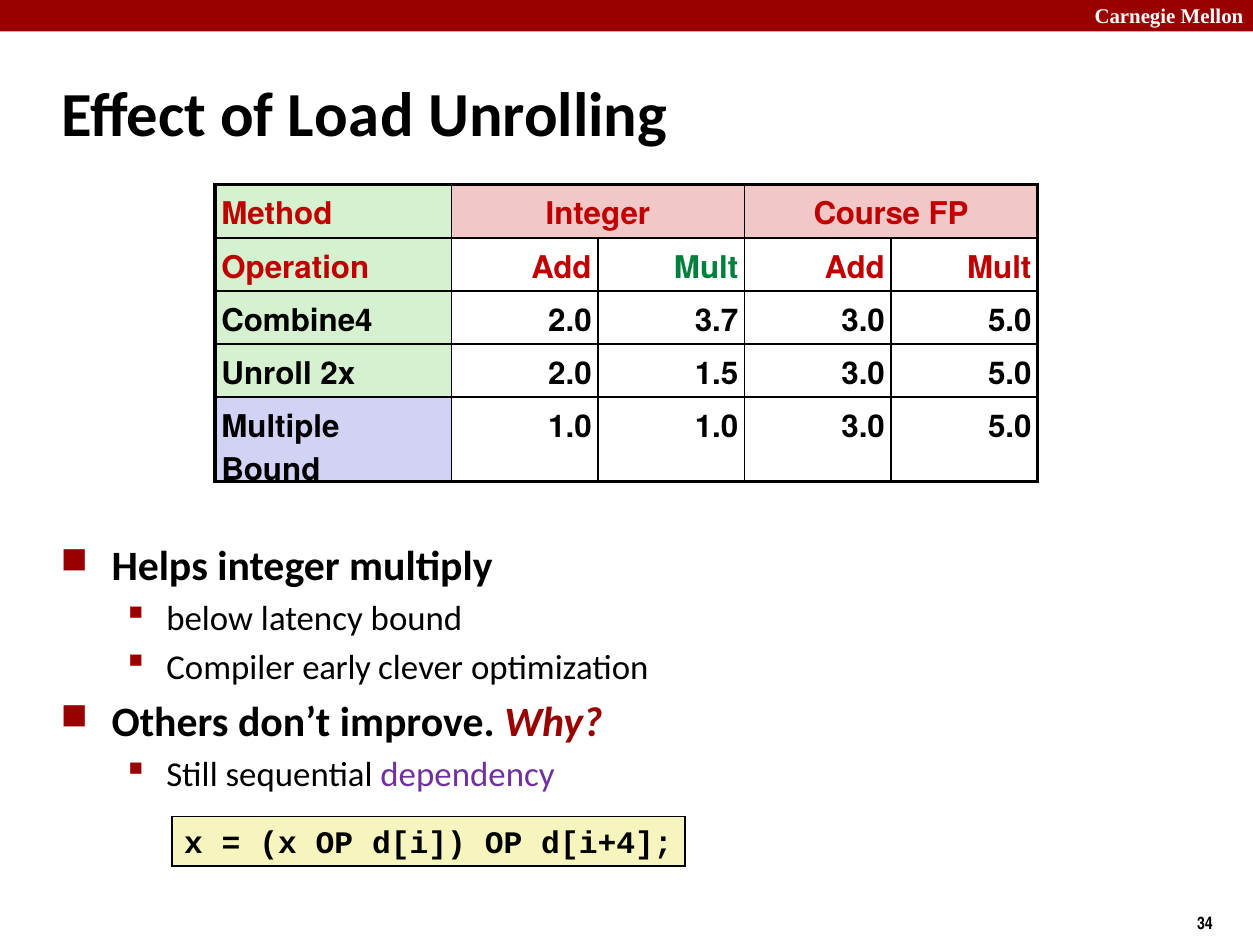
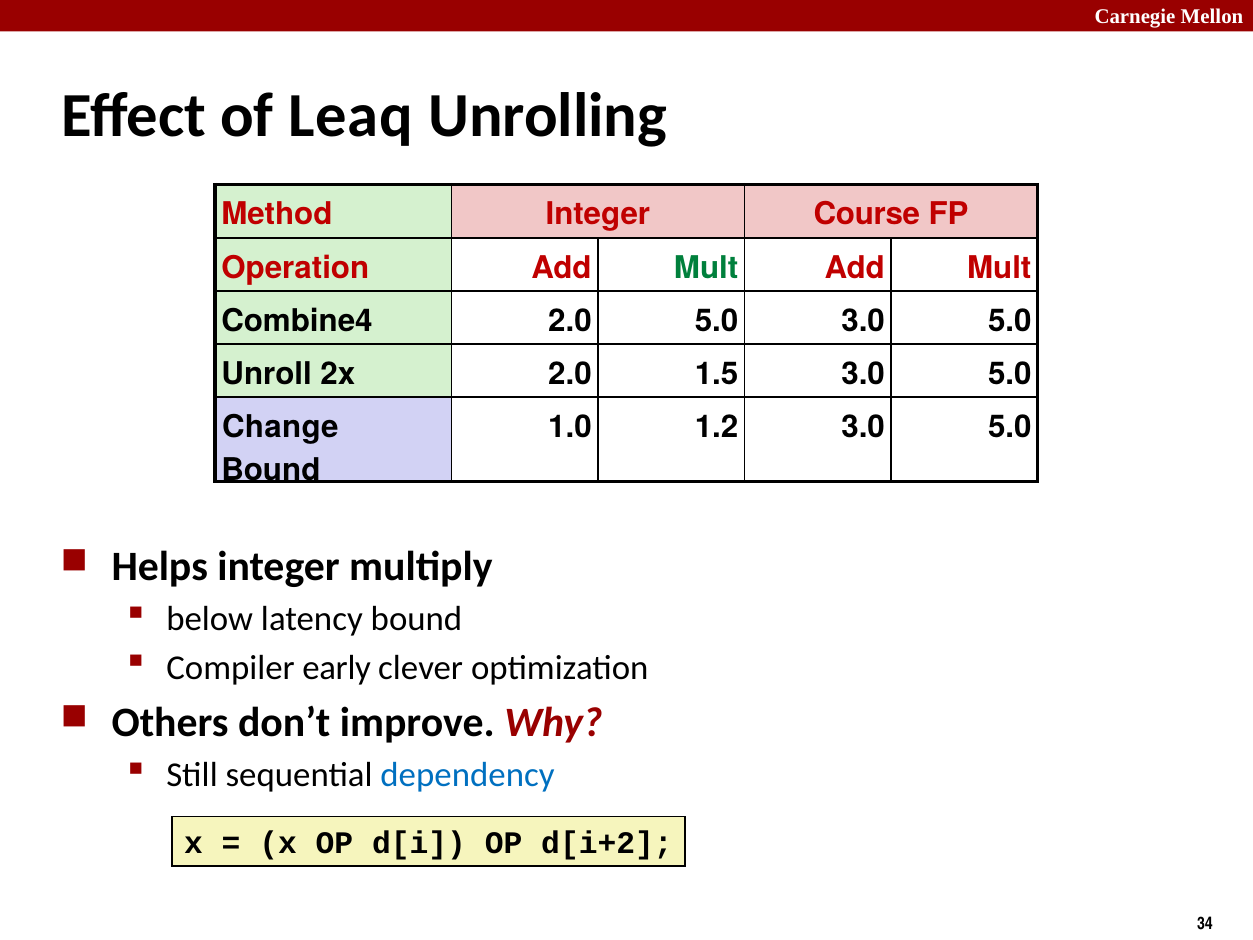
Load: Load -> Leaq (351, 116)
2.0 3.7: 3.7 -> 5.0 (717, 321)
Multiple: Multiple -> Change (280, 427)
1.0 1.0: 1.0 -> 1.2 (717, 427)
dependency colour: purple -> blue (467, 775)
d[i+4: d[i+4 -> d[i+2 (607, 843)
